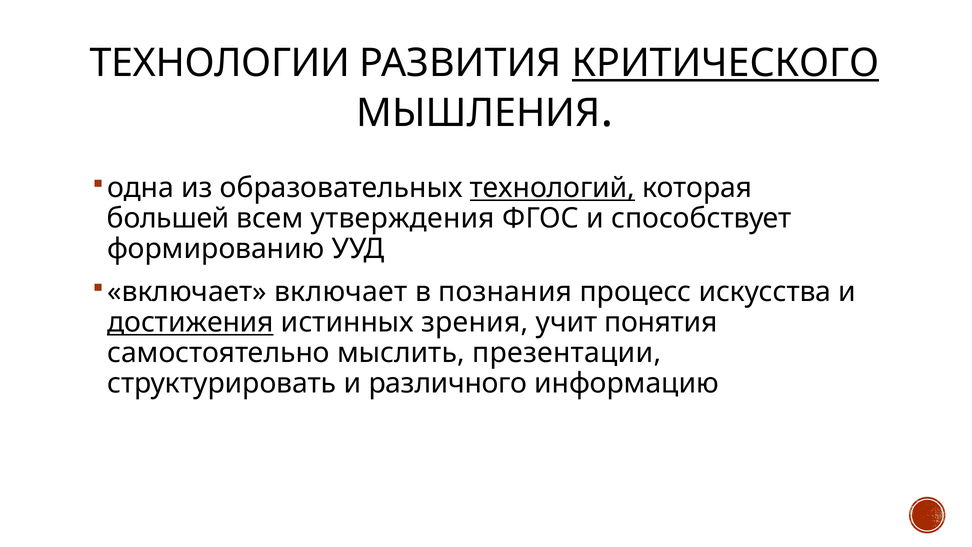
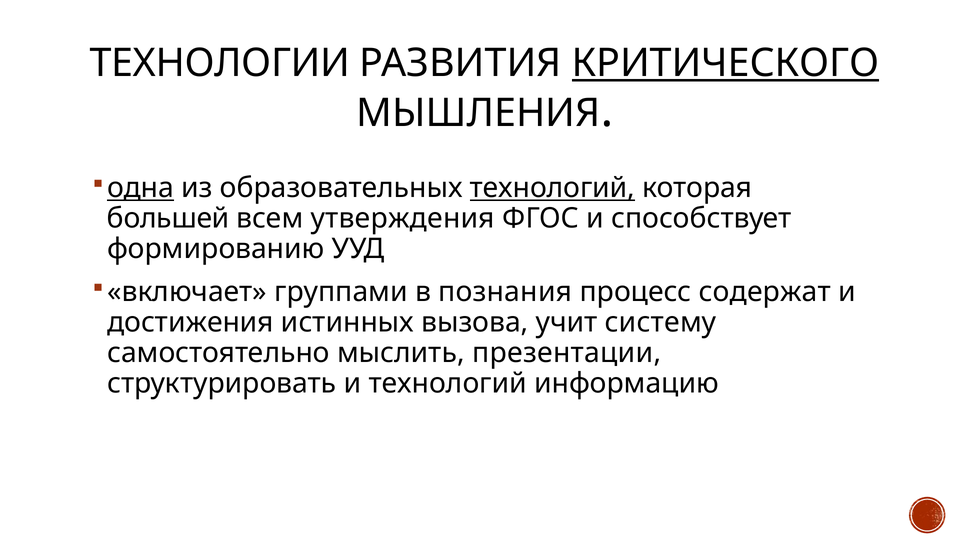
одна underline: none -> present (141, 188)
включает включает: включает -> группами (341, 292)
искусства: искусства -> содержат (765, 292)
достижения underline: present -> none (190, 322)
зрения: зрения -> вызова (475, 322)
понятия: понятия -> систему (661, 322)
и различного: различного -> технологий (448, 383)
